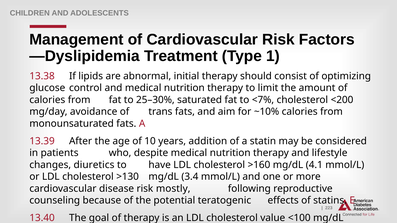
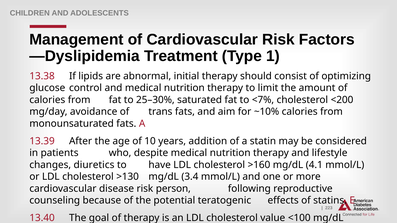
mostly: mostly -> person (173, 189)
